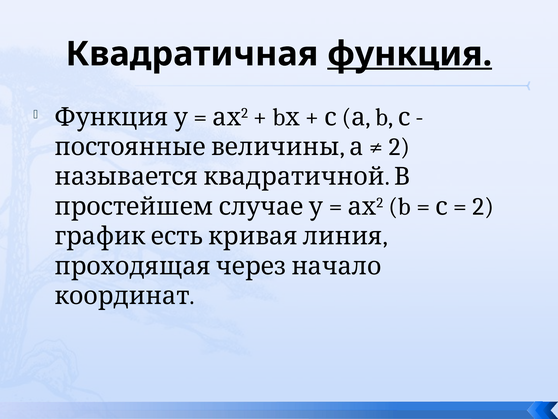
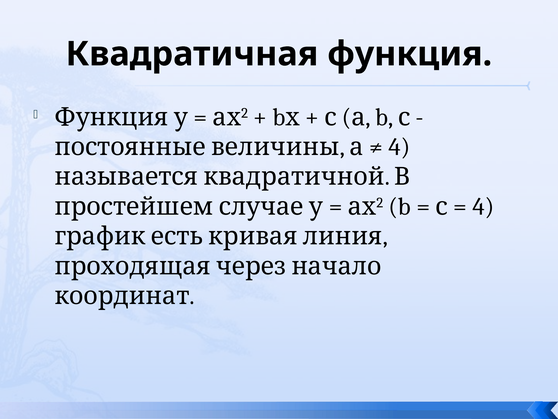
функция underline: present -> none (410, 54)
2: 2 -> 4 (399, 147)
2: 2 -> 4 (483, 206)
